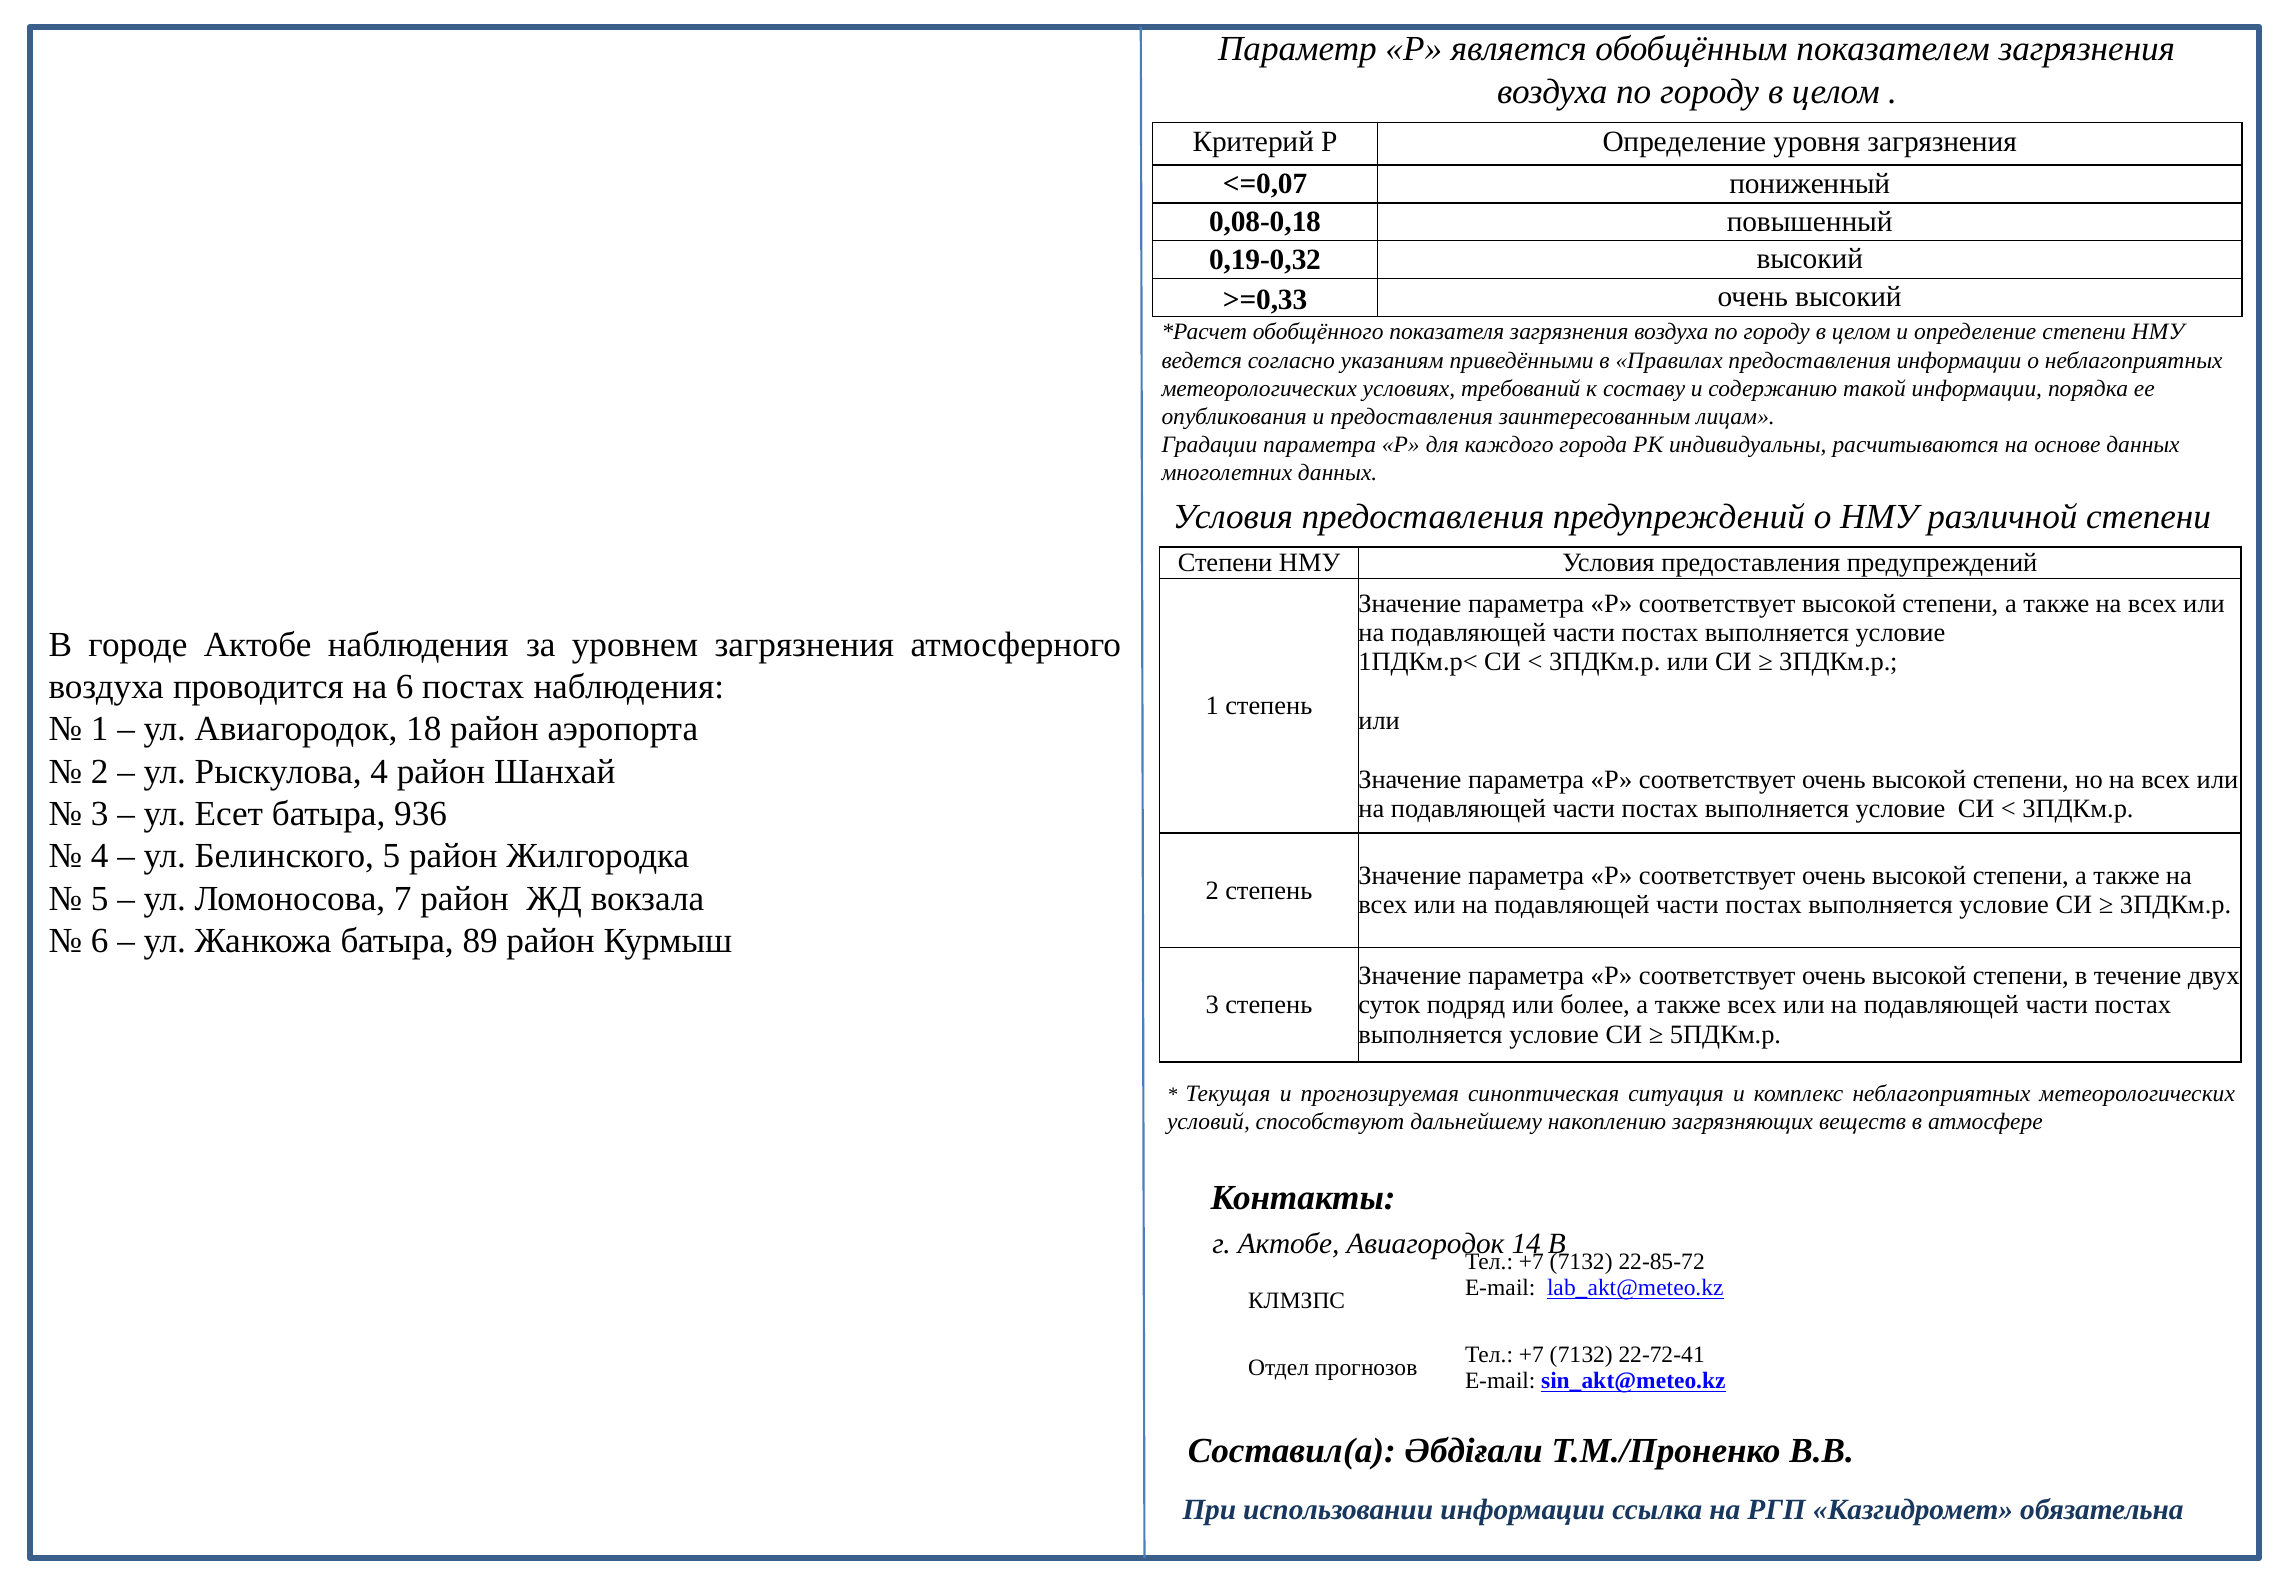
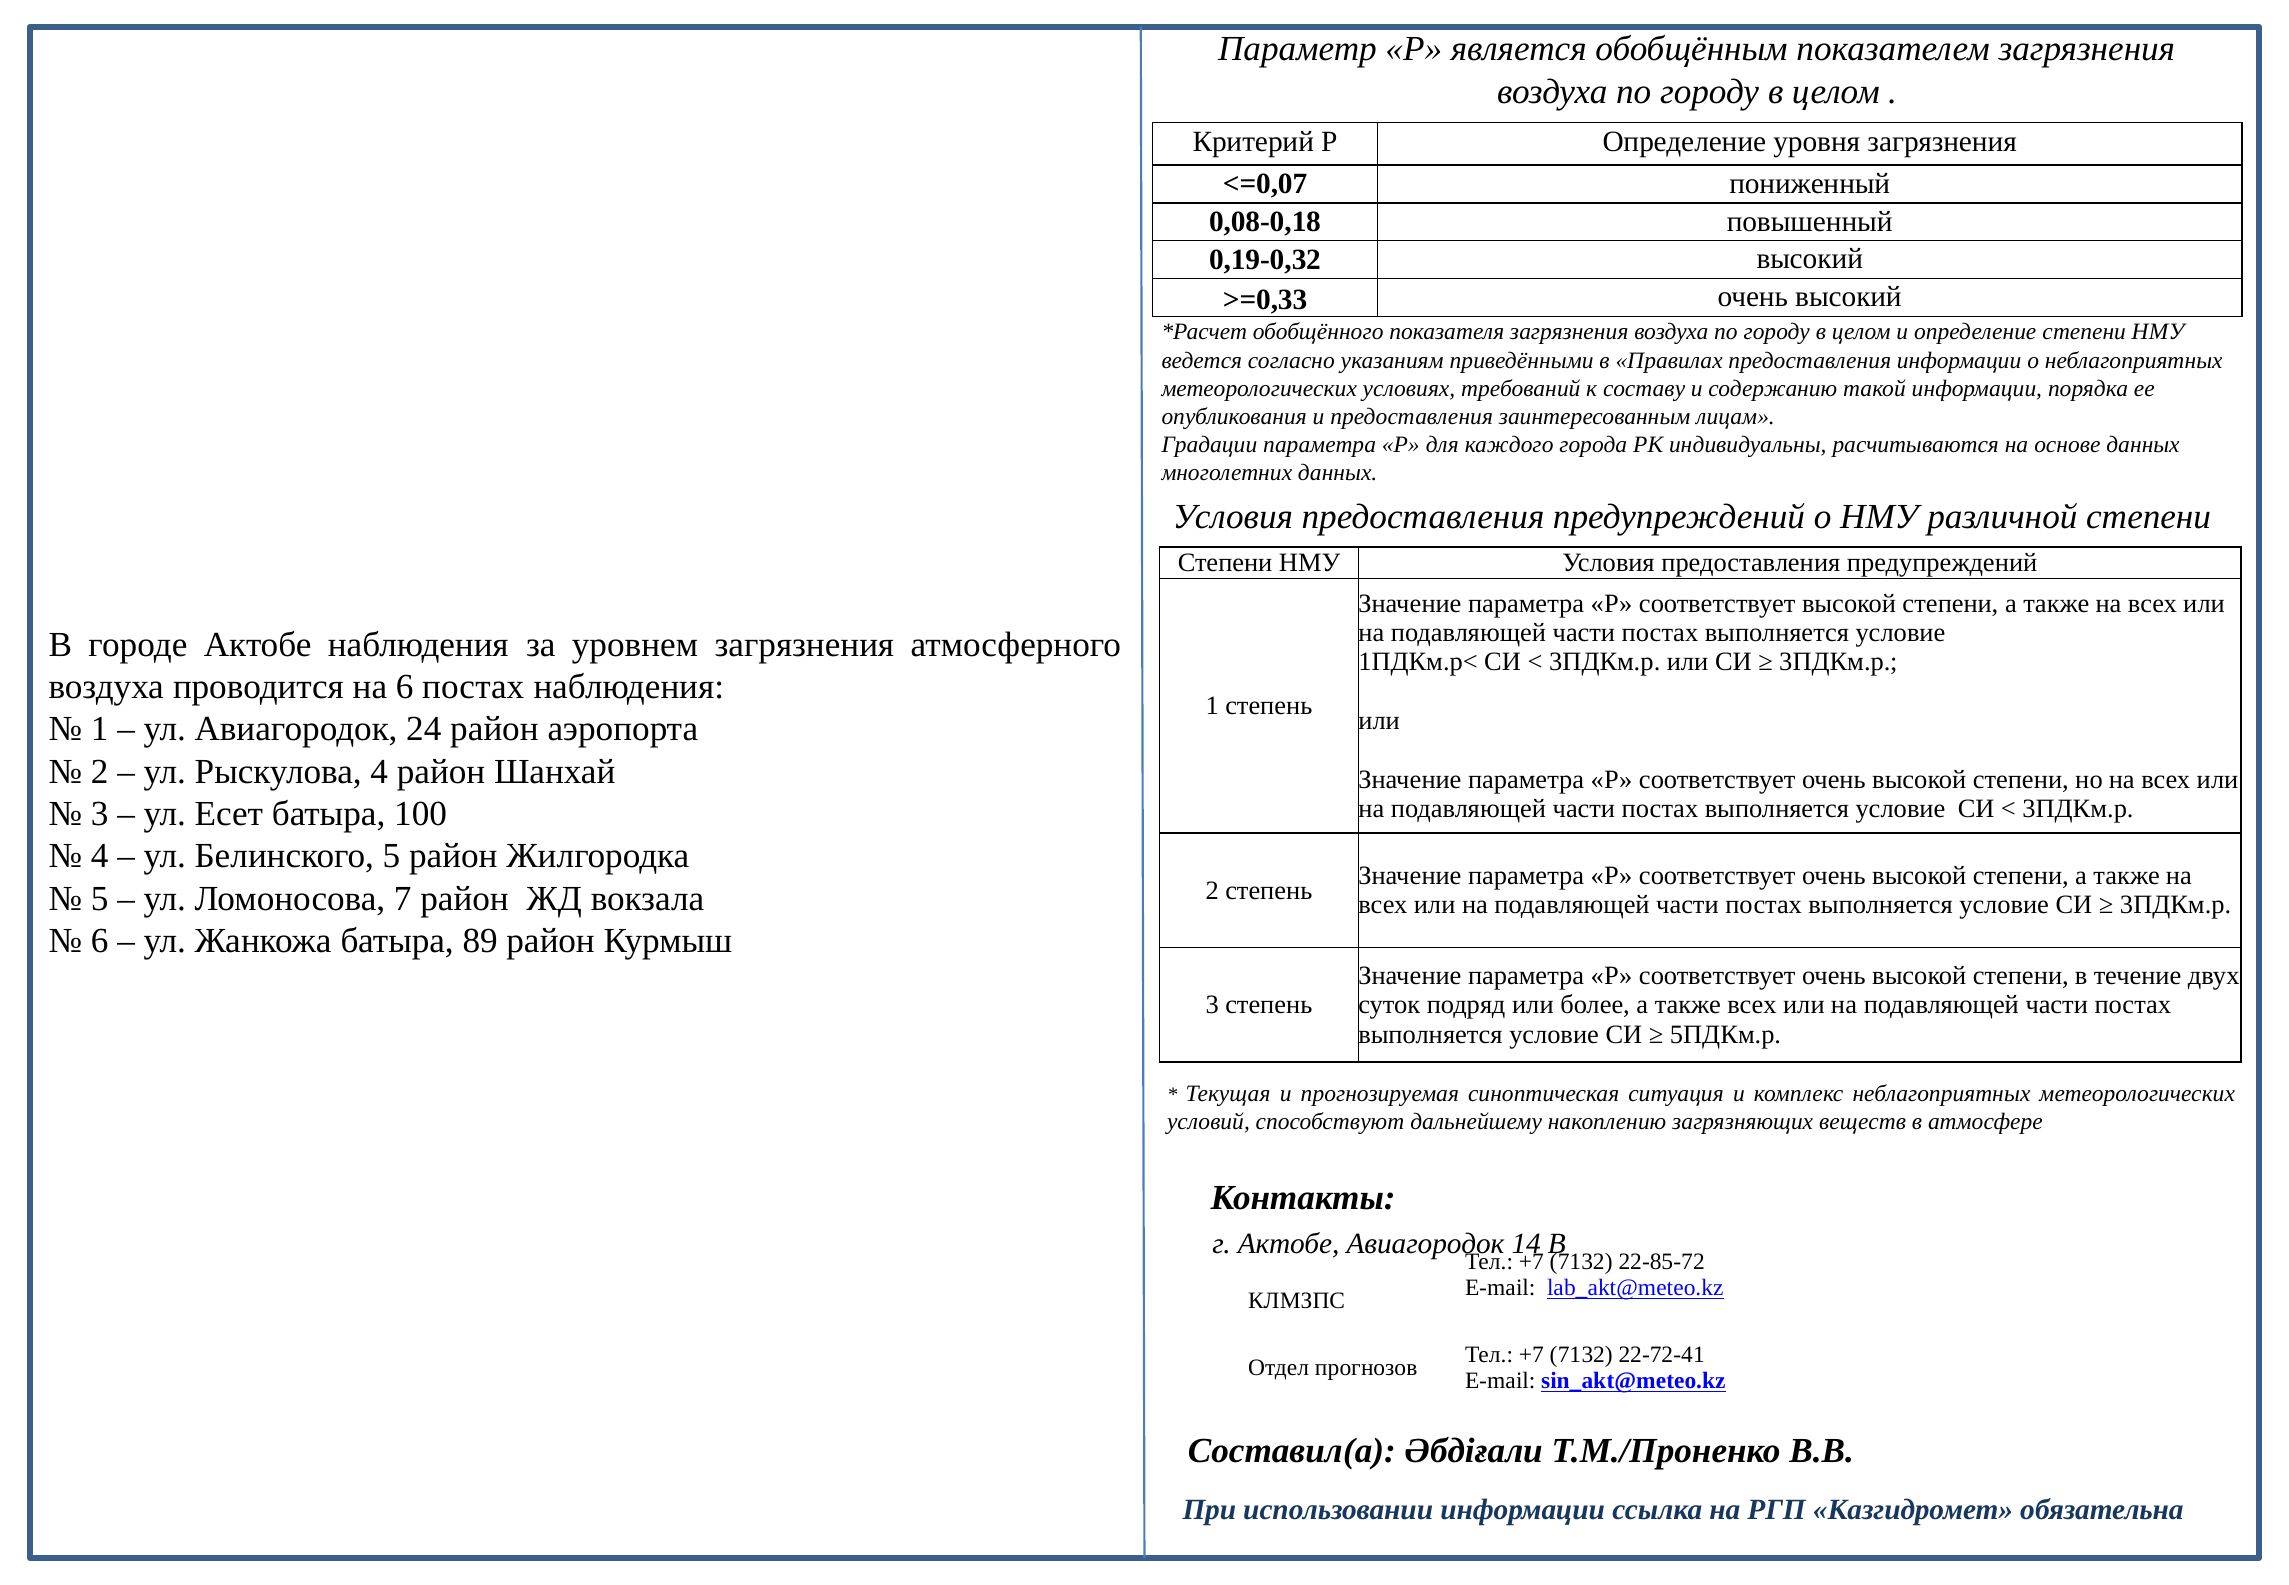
18: 18 -> 24 (424, 729)
936: 936 -> 100 (421, 814)
